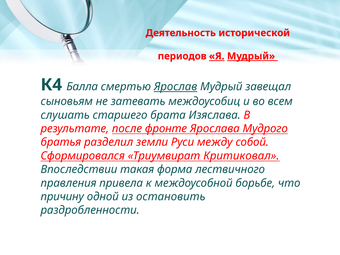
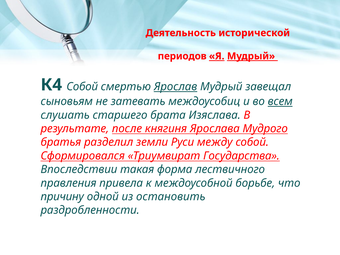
К4 Балла: Балла -> Собой (82, 87)
всем underline: none -> present (280, 101)
фронте: фронте -> княгиня (166, 129)
Критиковал: Критиковал -> Государства (241, 156)
